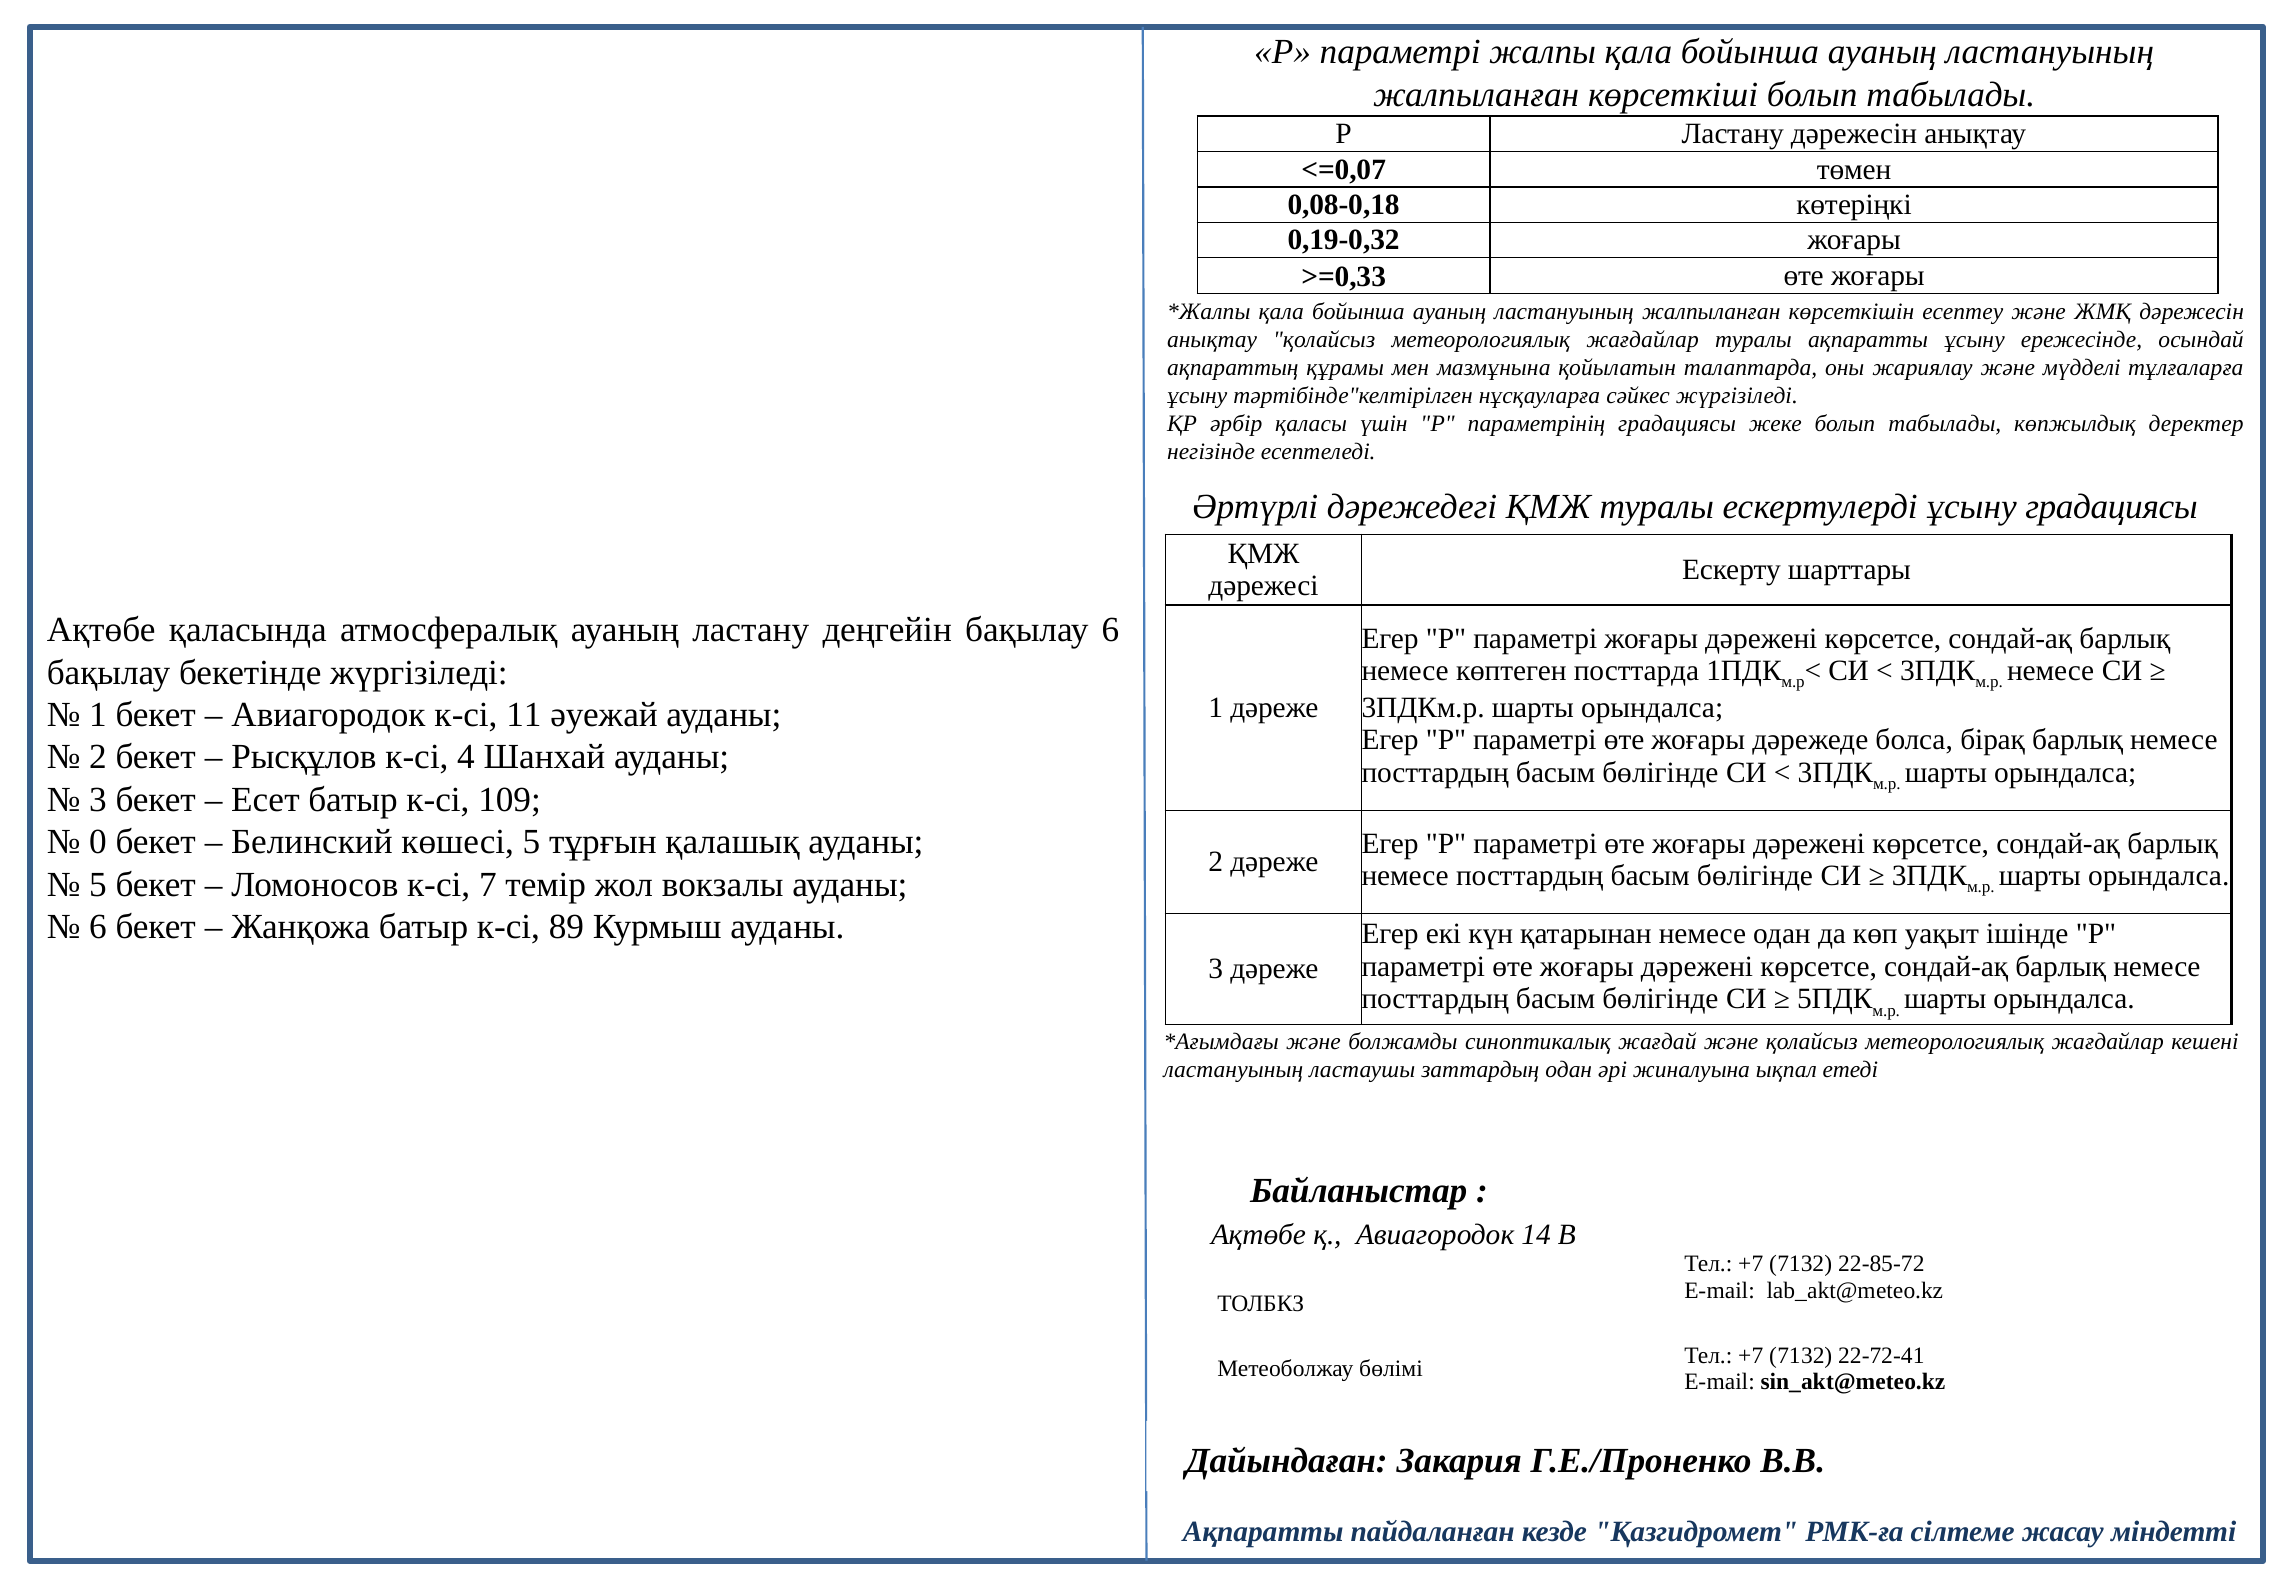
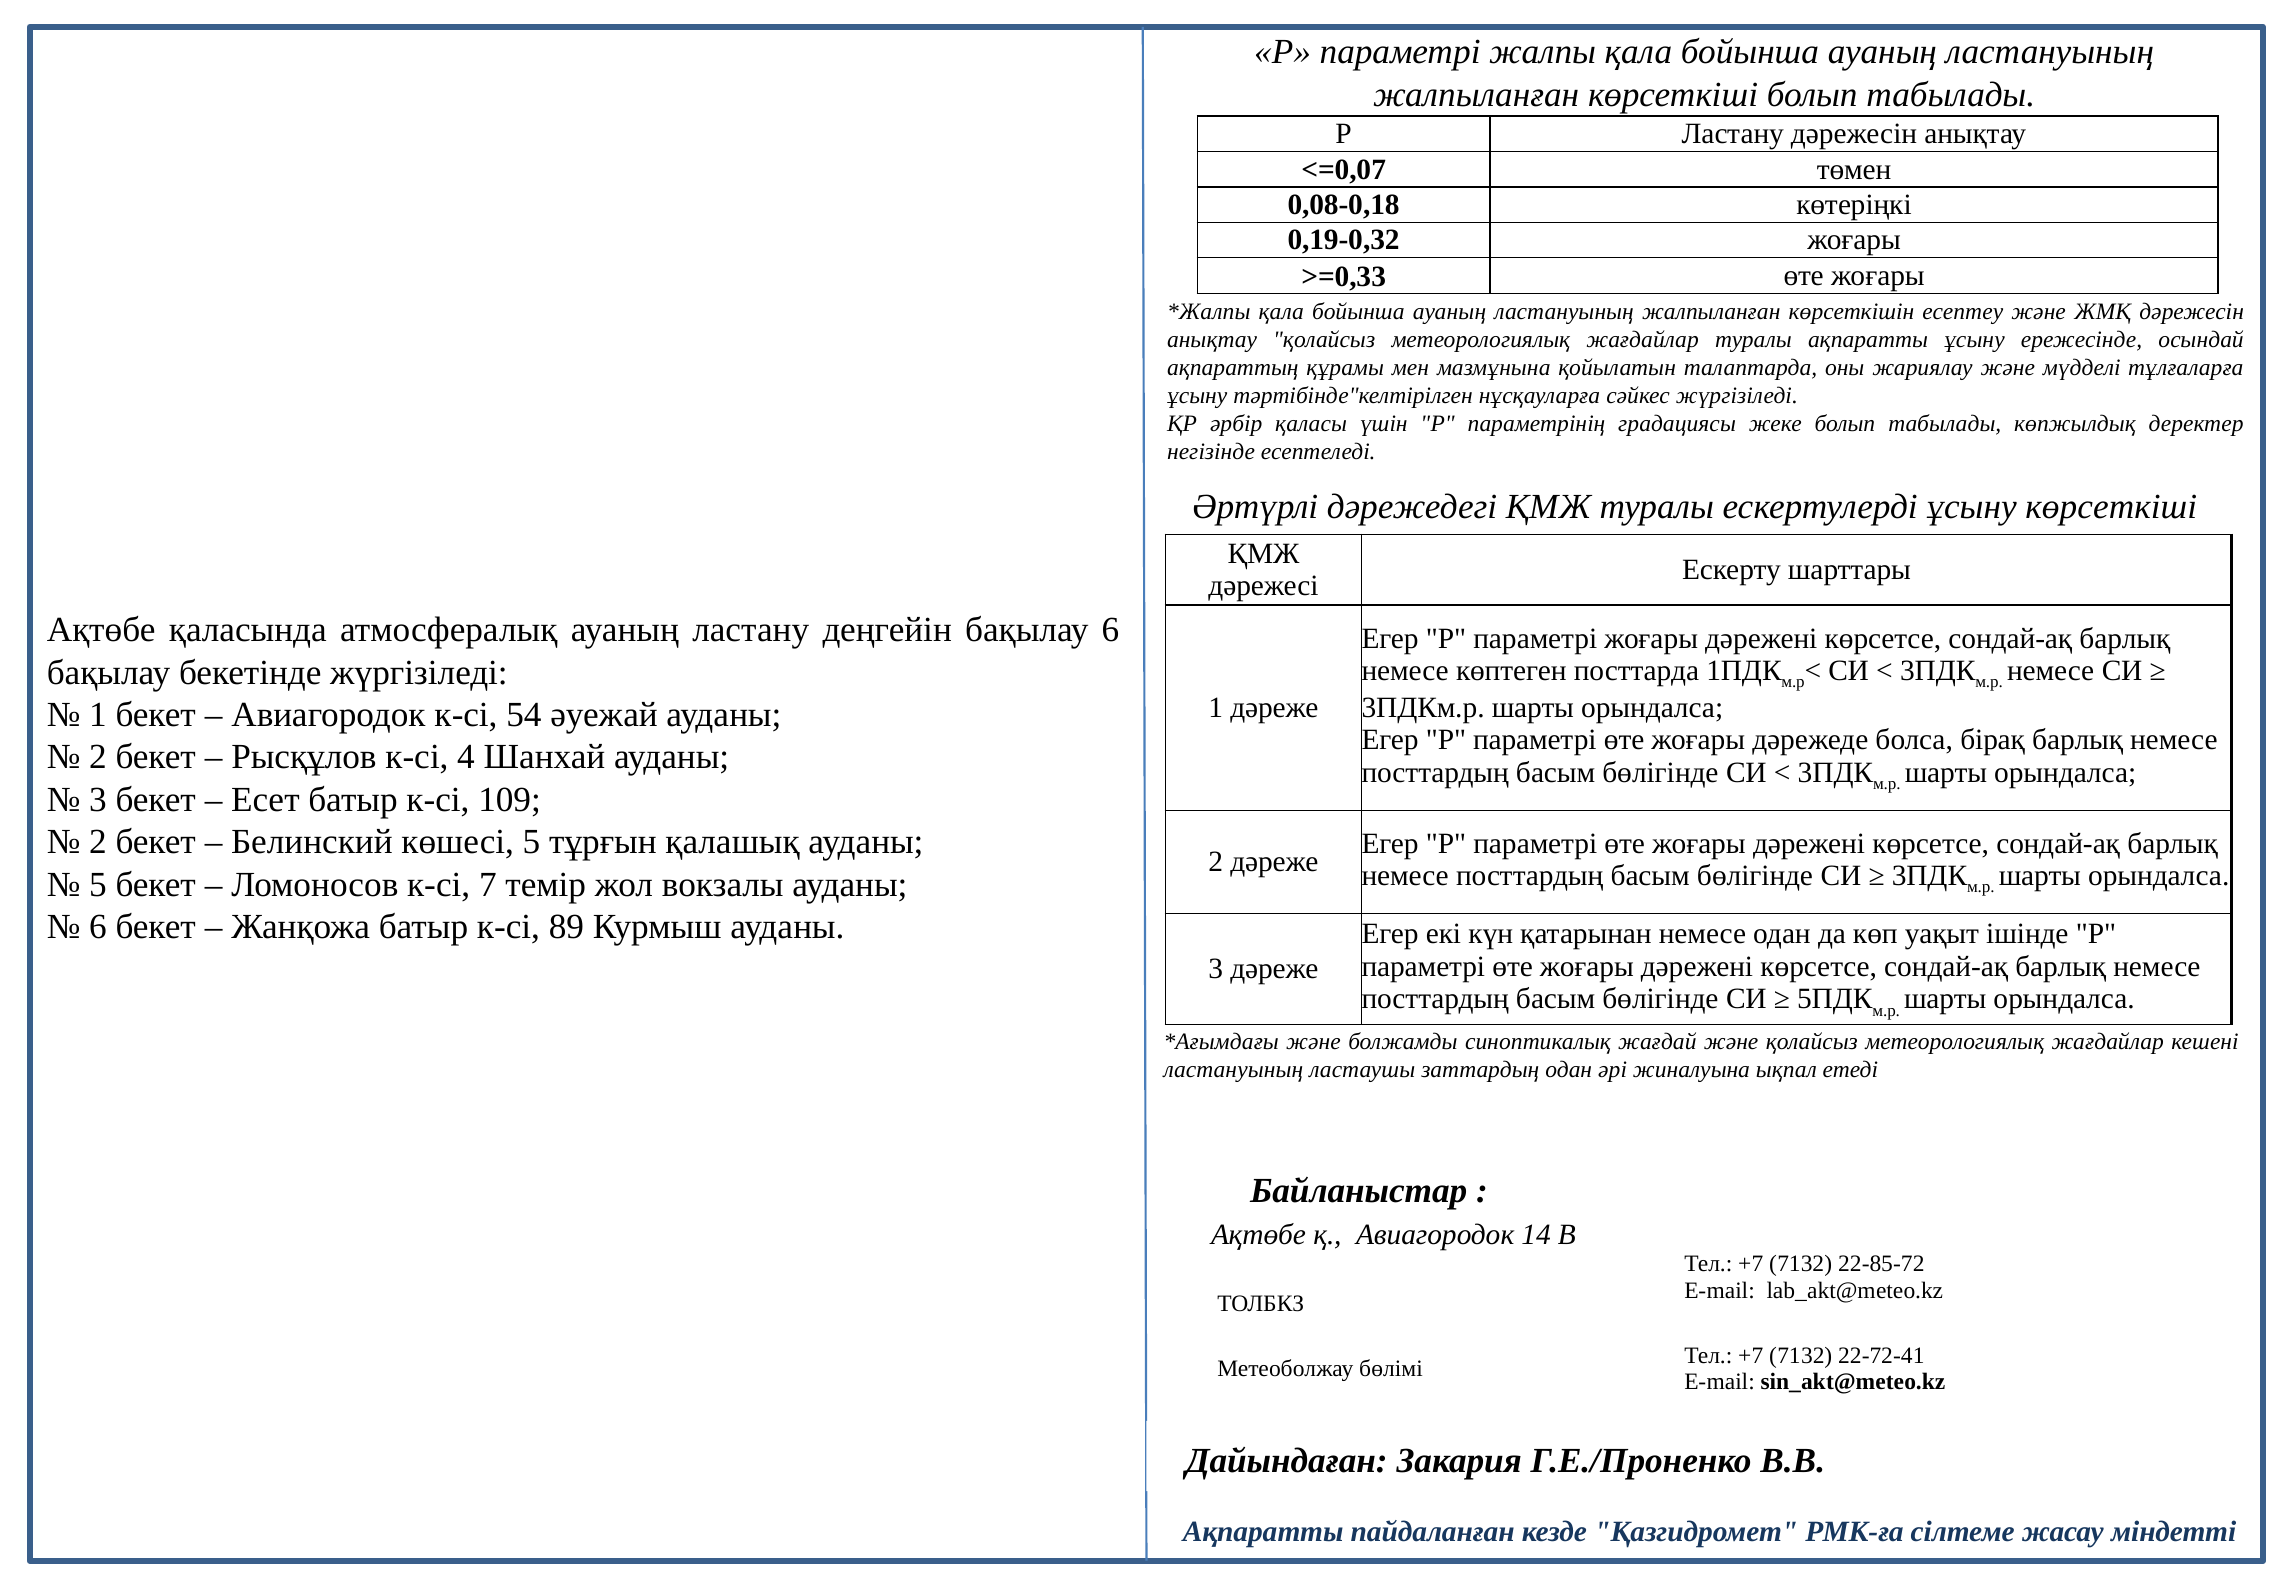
ұсыну градациясы: градациясы -> көрсеткіші (2111, 506)
11: 11 -> 54 (524, 715)
0: 0 -> 2 (98, 842)
